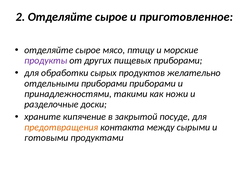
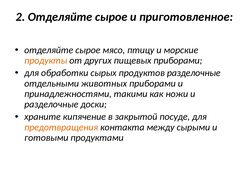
продукты colour: purple -> orange (46, 60)
продуктов желательно: желательно -> разделочные (194, 73)
отдельными приборами: приборами -> животных (104, 83)
